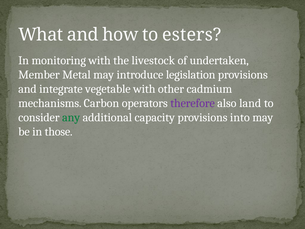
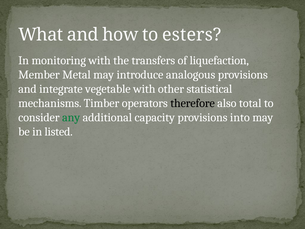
livestock: livestock -> transfers (153, 60)
undertaken: undertaken -> liquefaction (219, 60)
legislation: legislation -> analogous (191, 75)
cadmium: cadmium -> statistical (209, 89)
Carbon: Carbon -> Timber (101, 103)
therefore colour: purple -> black (193, 103)
land: land -> total (250, 103)
those: those -> listed (59, 132)
